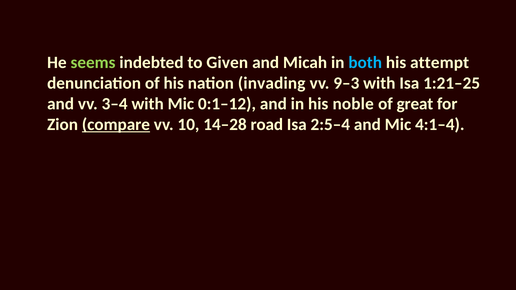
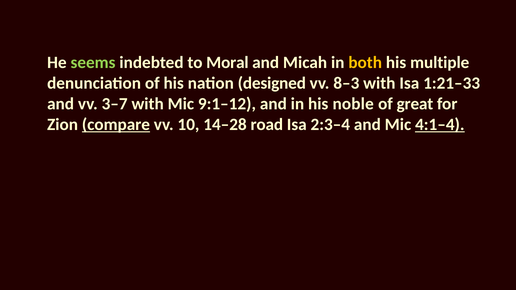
Given: Given -> Moral (227, 63)
both colour: light blue -> yellow (365, 63)
attempt: attempt -> multiple (440, 63)
invading: invading -> designed (272, 83)
9–3: 9–3 -> 8–3 (346, 83)
1:21–25: 1:21–25 -> 1:21–33 (452, 83)
3–4: 3–4 -> 3–7 (115, 104)
0:1–12: 0:1–12 -> 9:1–12 (227, 104)
2:5–4: 2:5–4 -> 2:3–4 (330, 124)
4:1–4 underline: none -> present (440, 124)
